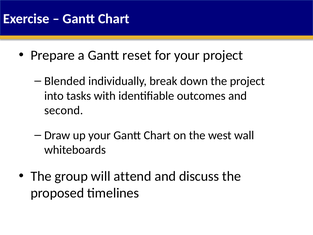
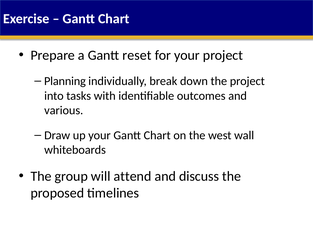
Blended: Blended -> Planning (65, 81)
second: second -> various (64, 110)
